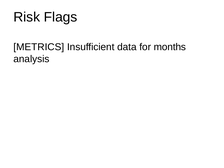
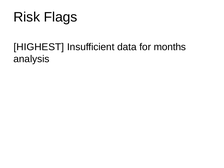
METRICS: METRICS -> HIGHEST (39, 47)
